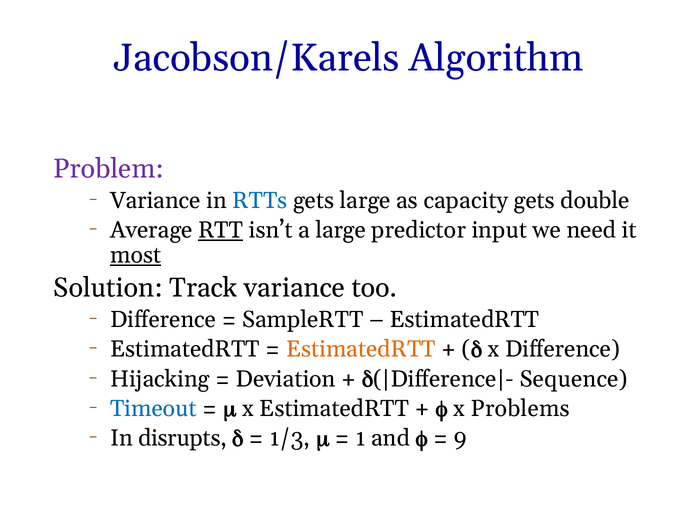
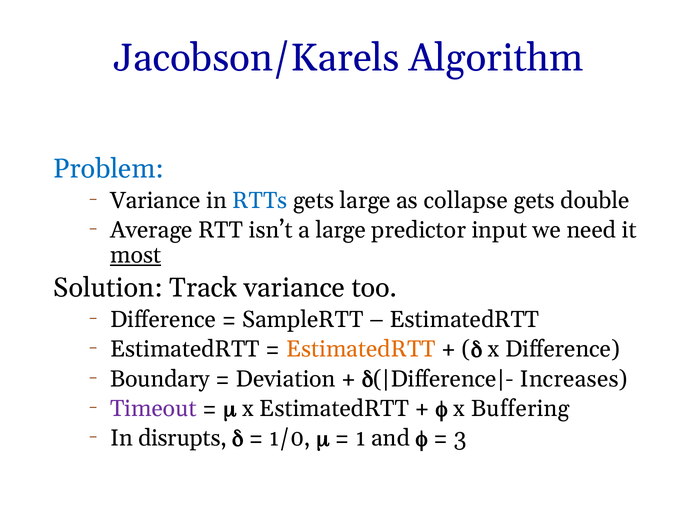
Problem colour: purple -> blue (109, 169)
capacity: capacity -> collapse (466, 201)
RTT underline: present -> none (221, 231)
Hijacking: Hijacking -> Boundary (160, 379)
Sequence: Sequence -> Increases (574, 379)
Timeout colour: blue -> purple (153, 409)
Problems: Problems -> Buffering (520, 409)
1/3: 1/3 -> 1/0 (290, 439)
9: 9 -> 3 (460, 439)
